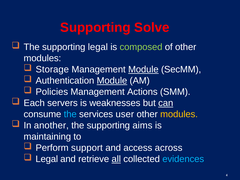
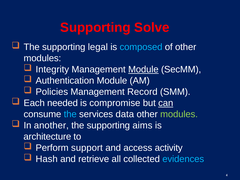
composed colour: light green -> light blue (141, 47)
Storage: Storage -> Integrity (52, 69)
Module underline: present -> none (112, 81)
Actions: Actions -> Record (142, 92)
servers: servers -> needed (63, 103)
weaknesses: weaknesses -> compromise (115, 103)
user: user -> data (125, 114)
modules colour: yellow -> light green (179, 114)
maintaining: maintaining -> architecture (47, 137)
across: across -> activity (169, 148)
Legal: Legal -> Hash (47, 159)
all underline: present -> none (116, 159)
